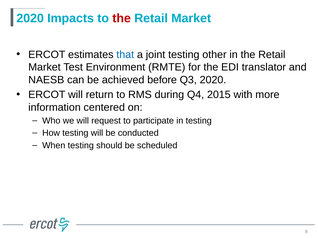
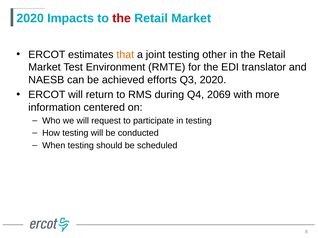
that colour: blue -> orange (125, 55)
before: before -> efforts (162, 80)
2015: 2015 -> 2069 (219, 95)
